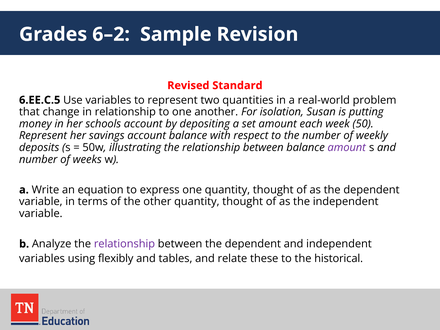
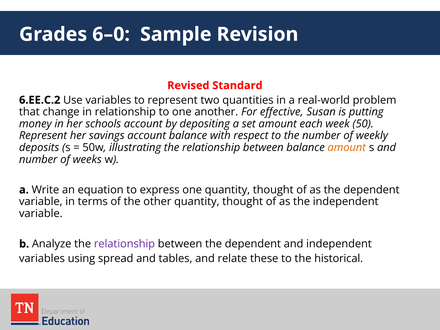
6–2: 6–2 -> 6–0 (111, 34)
6.EE.C.5: 6.EE.C.5 -> 6.EE.C.2 (40, 100)
isolation: isolation -> effective (282, 112)
amount colour: purple -> orange (347, 148)
flexibly: flexibly -> spread (116, 258)
